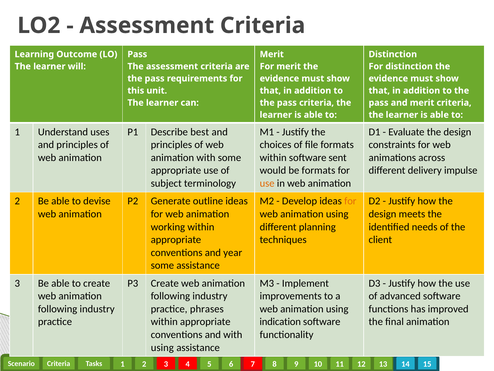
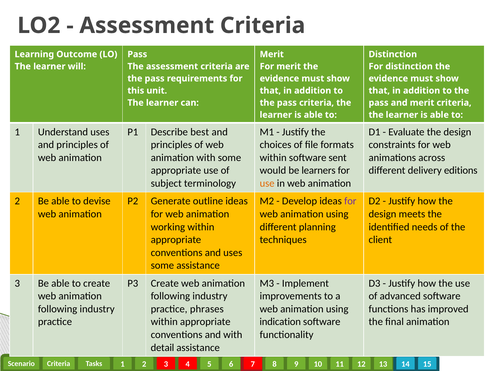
be formats: formats -> learners (319, 170)
impulse: impulse -> editions (461, 170)
for colour: orange -> purple (350, 201)
and year: year -> uses (233, 252)
using: using -> detail (162, 347)
